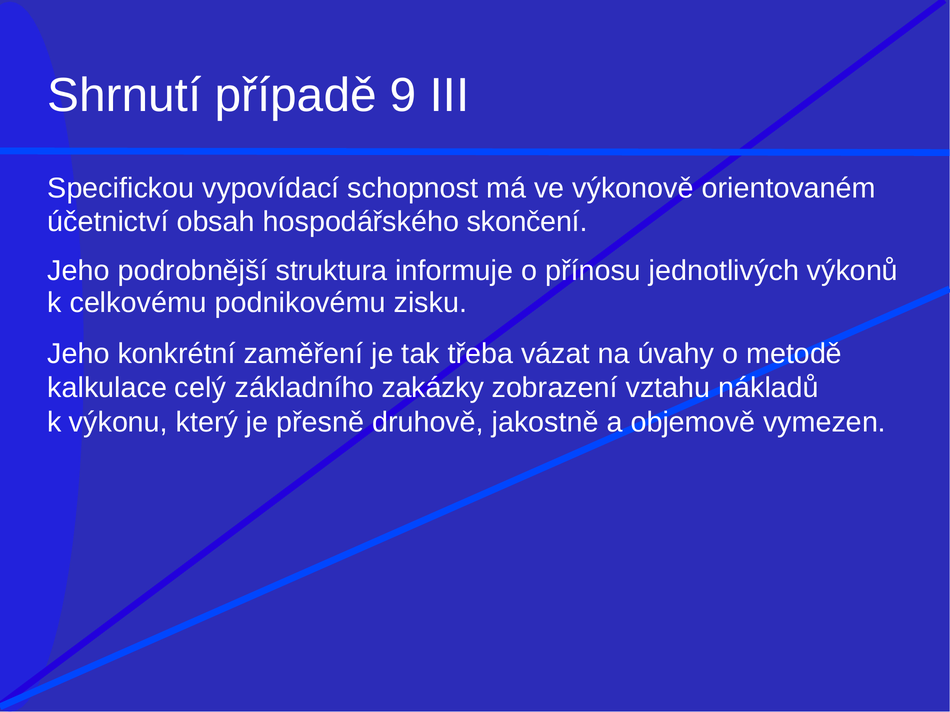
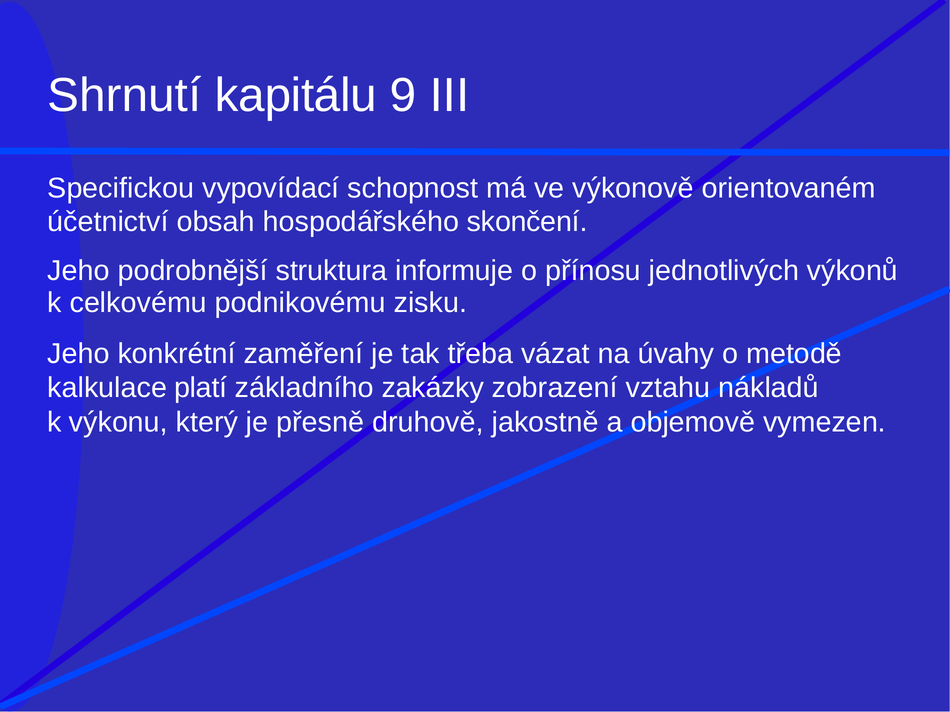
případě: případě -> kapitálu (296, 96)
celý: celý -> platí (201, 388)
